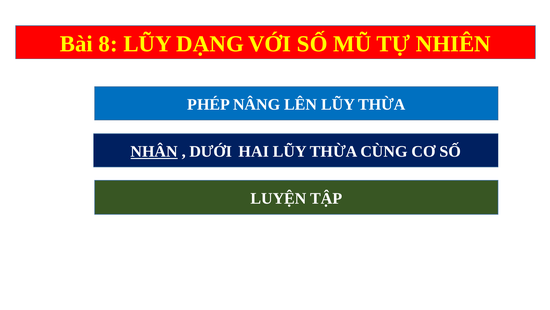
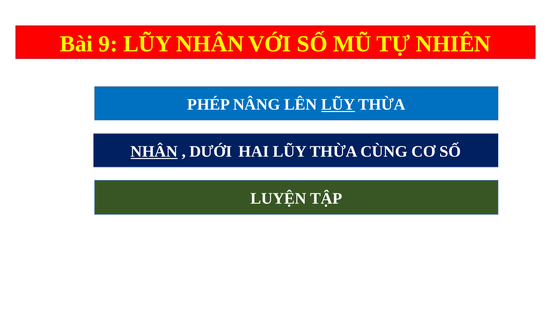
8: 8 -> 9 (108, 44)
LŨY DẠNG: DẠNG -> NHÂN (210, 44)
LŨY underline: none -> present (338, 104)
